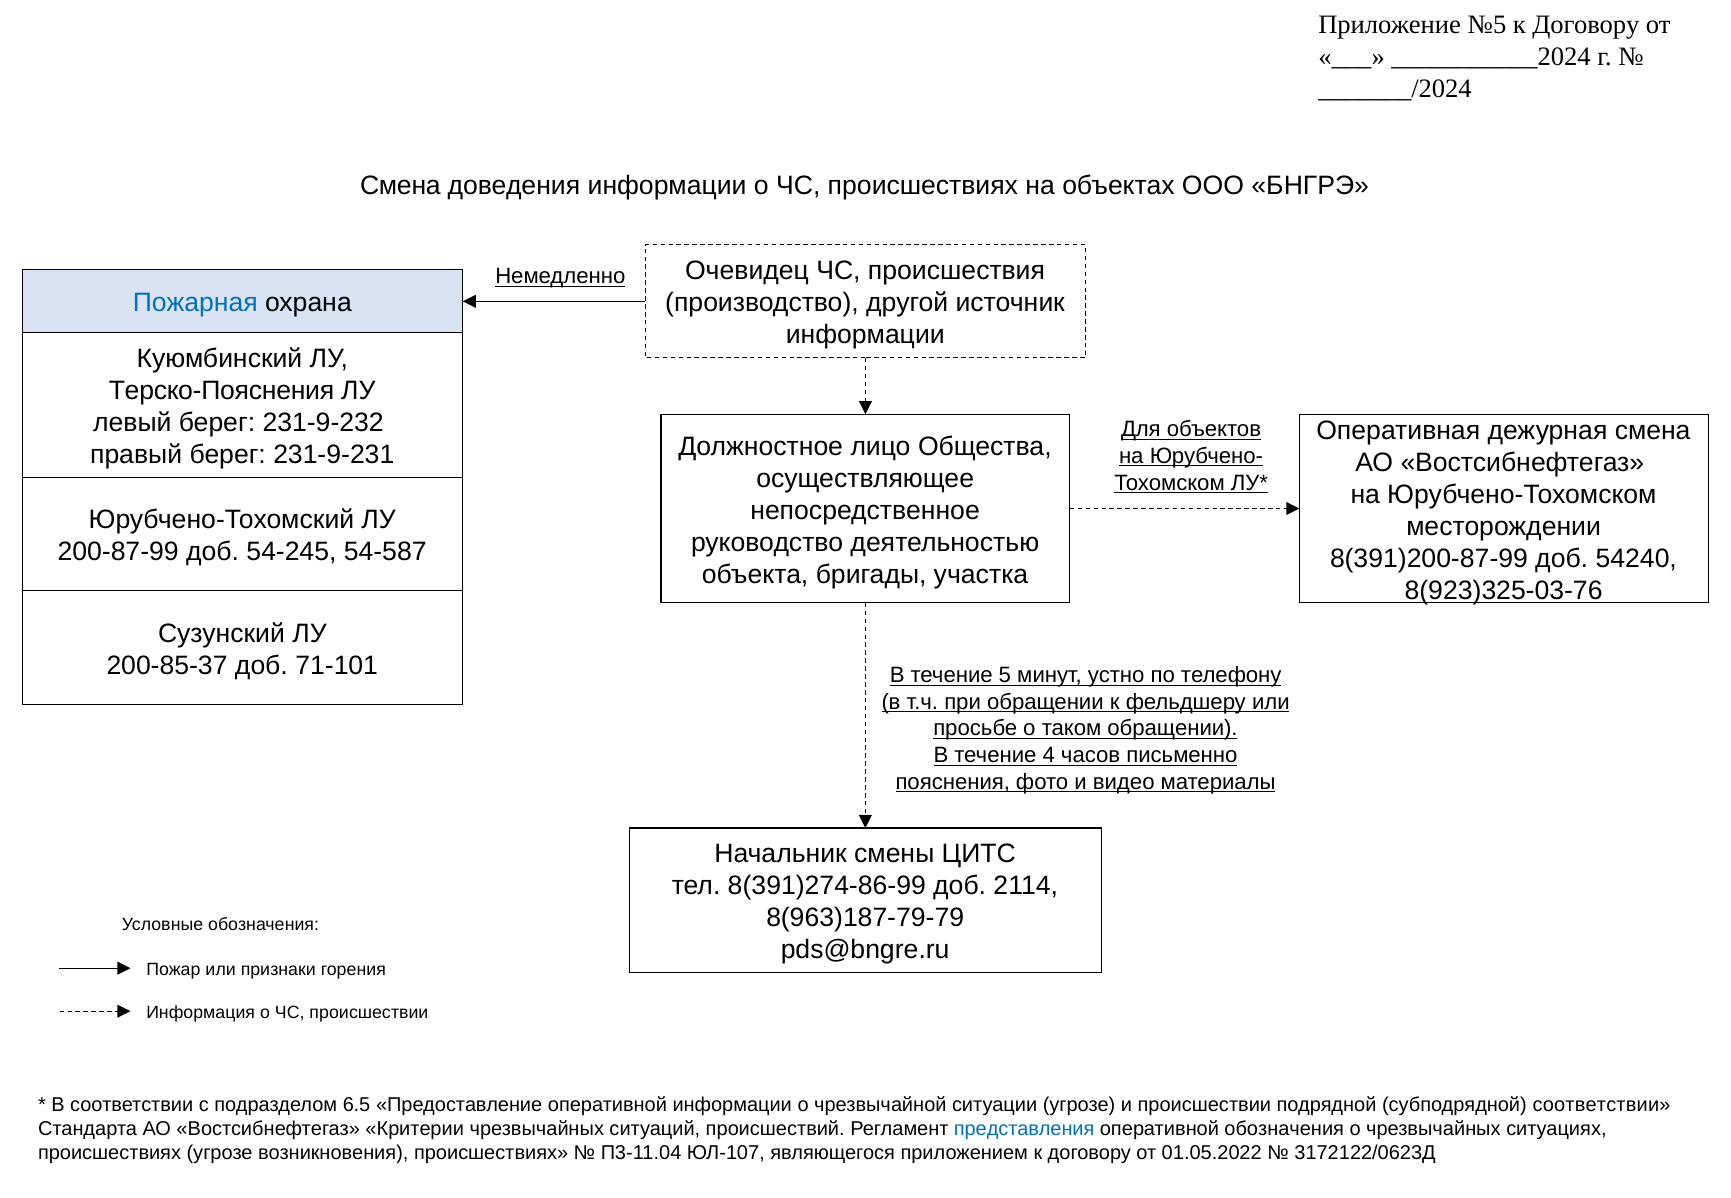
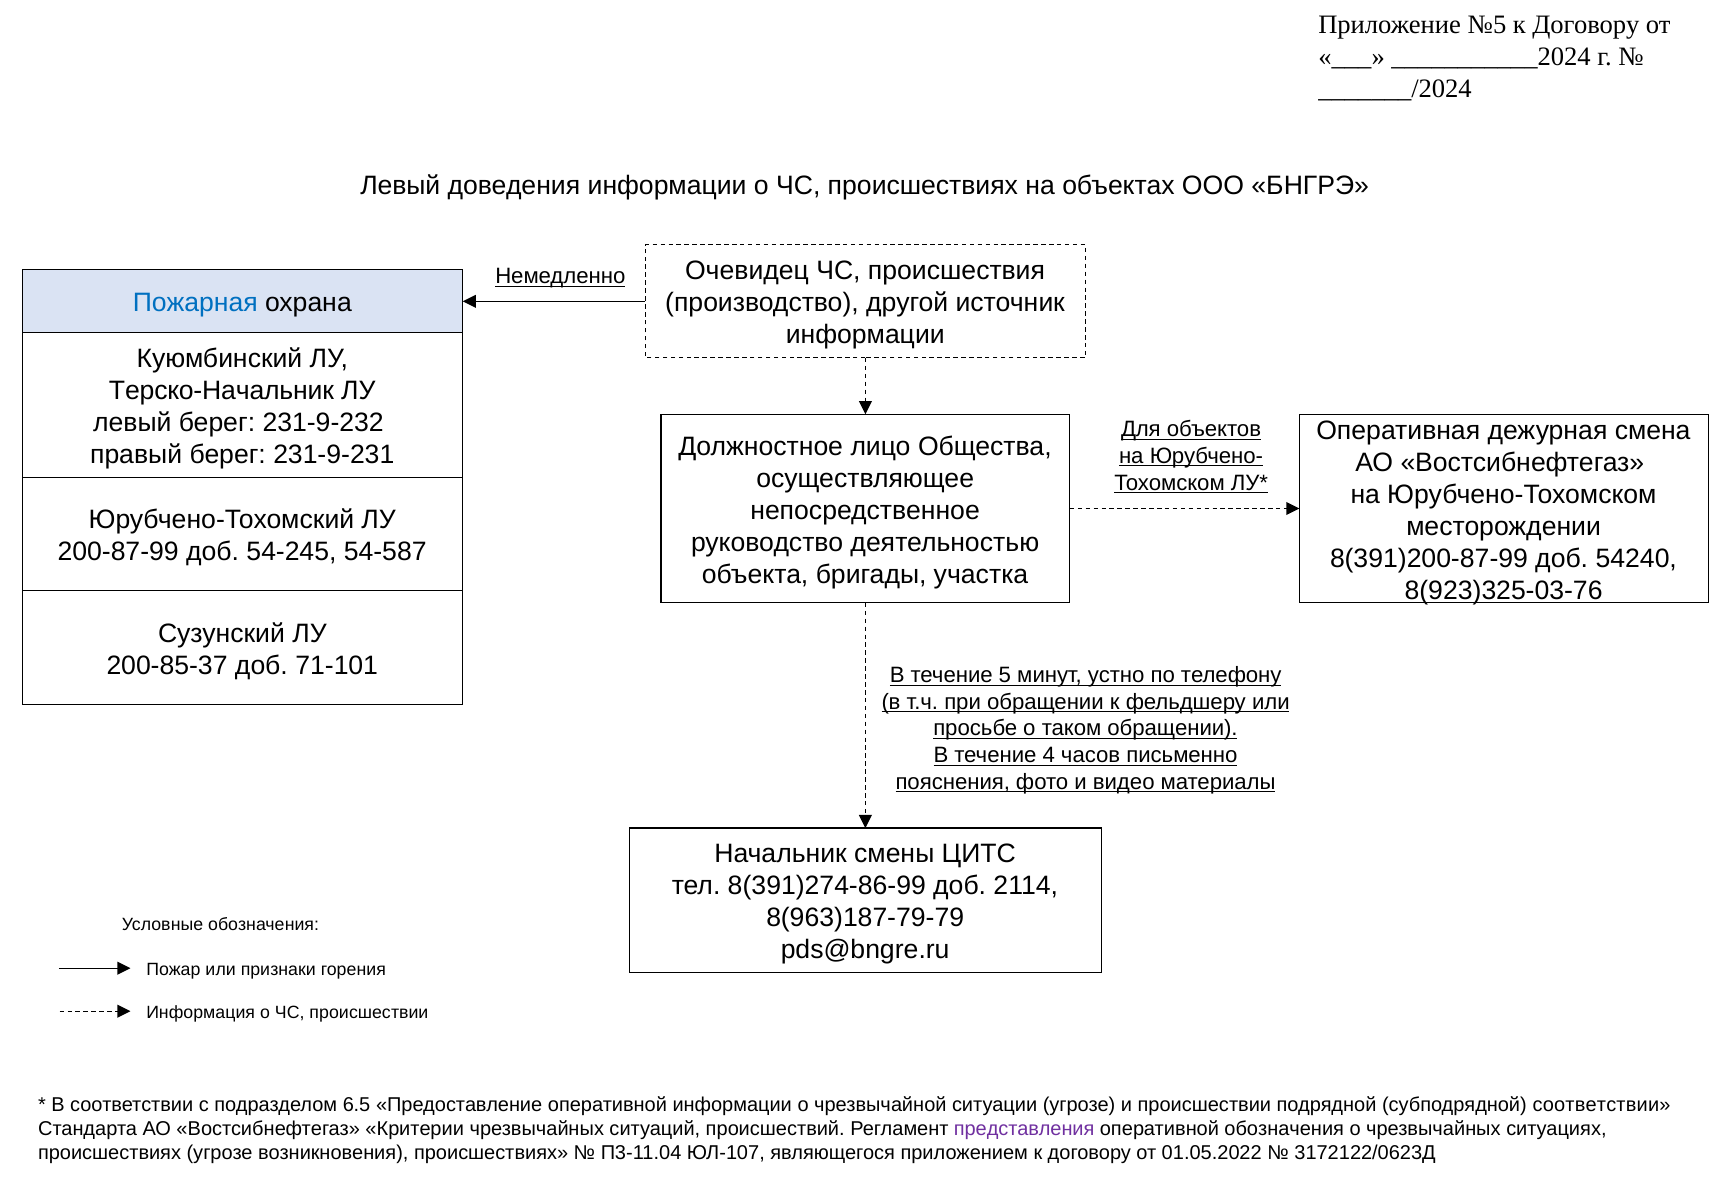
Смена: Смена -> Левый (400, 186)
Терско-Пояснения: Терско-Пояснения -> Терско-Начальник (221, 391)
представления colour: blue -> purple (1024, 1129)
